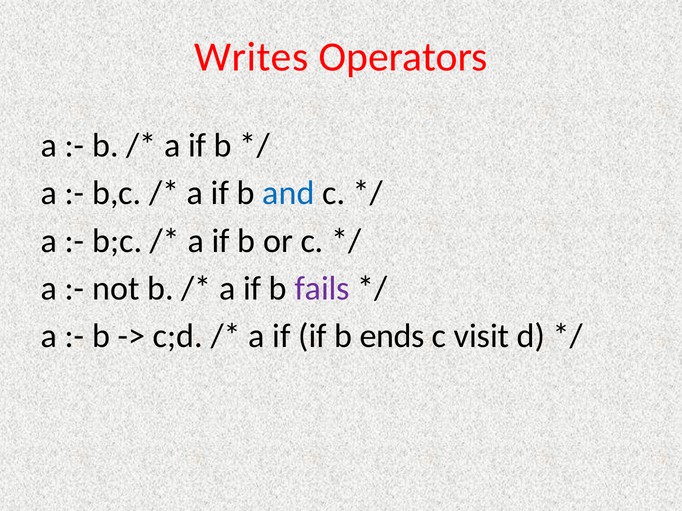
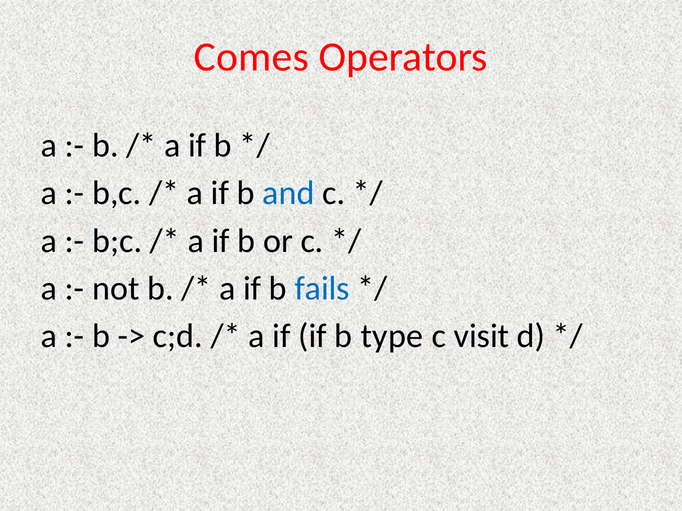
Writes: Writes -> Comes (251, 57)
fails colour: purple -> blue (322, 289)
ends: ends -> type (392, 337)
